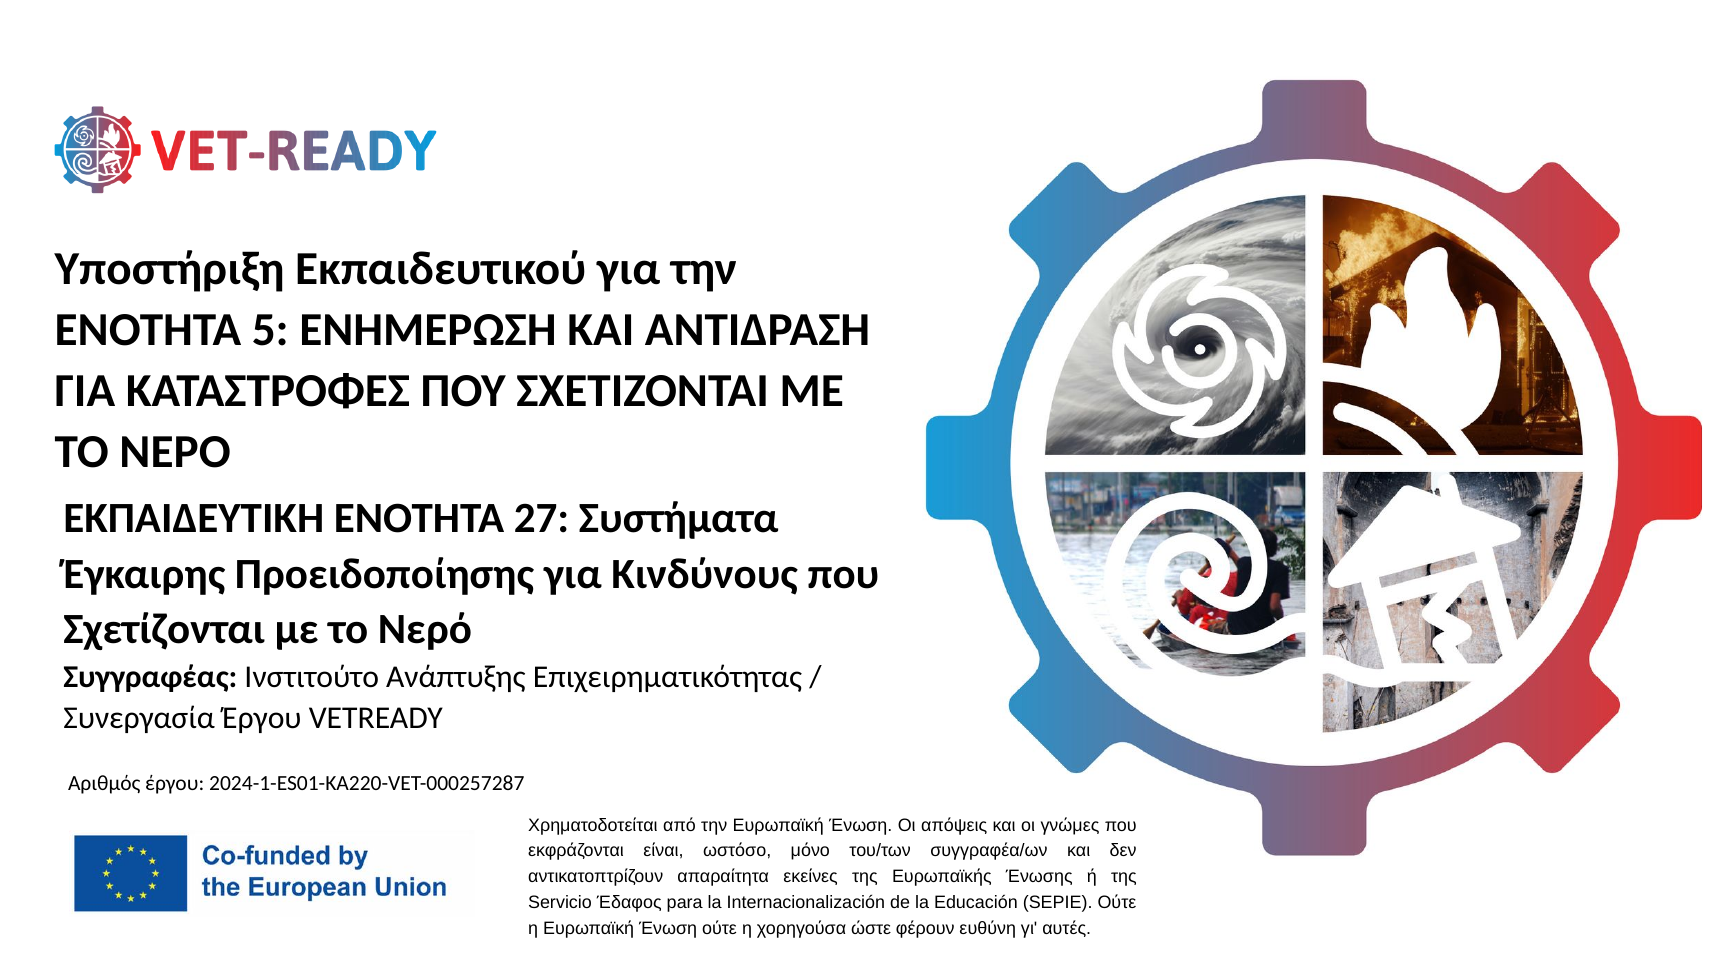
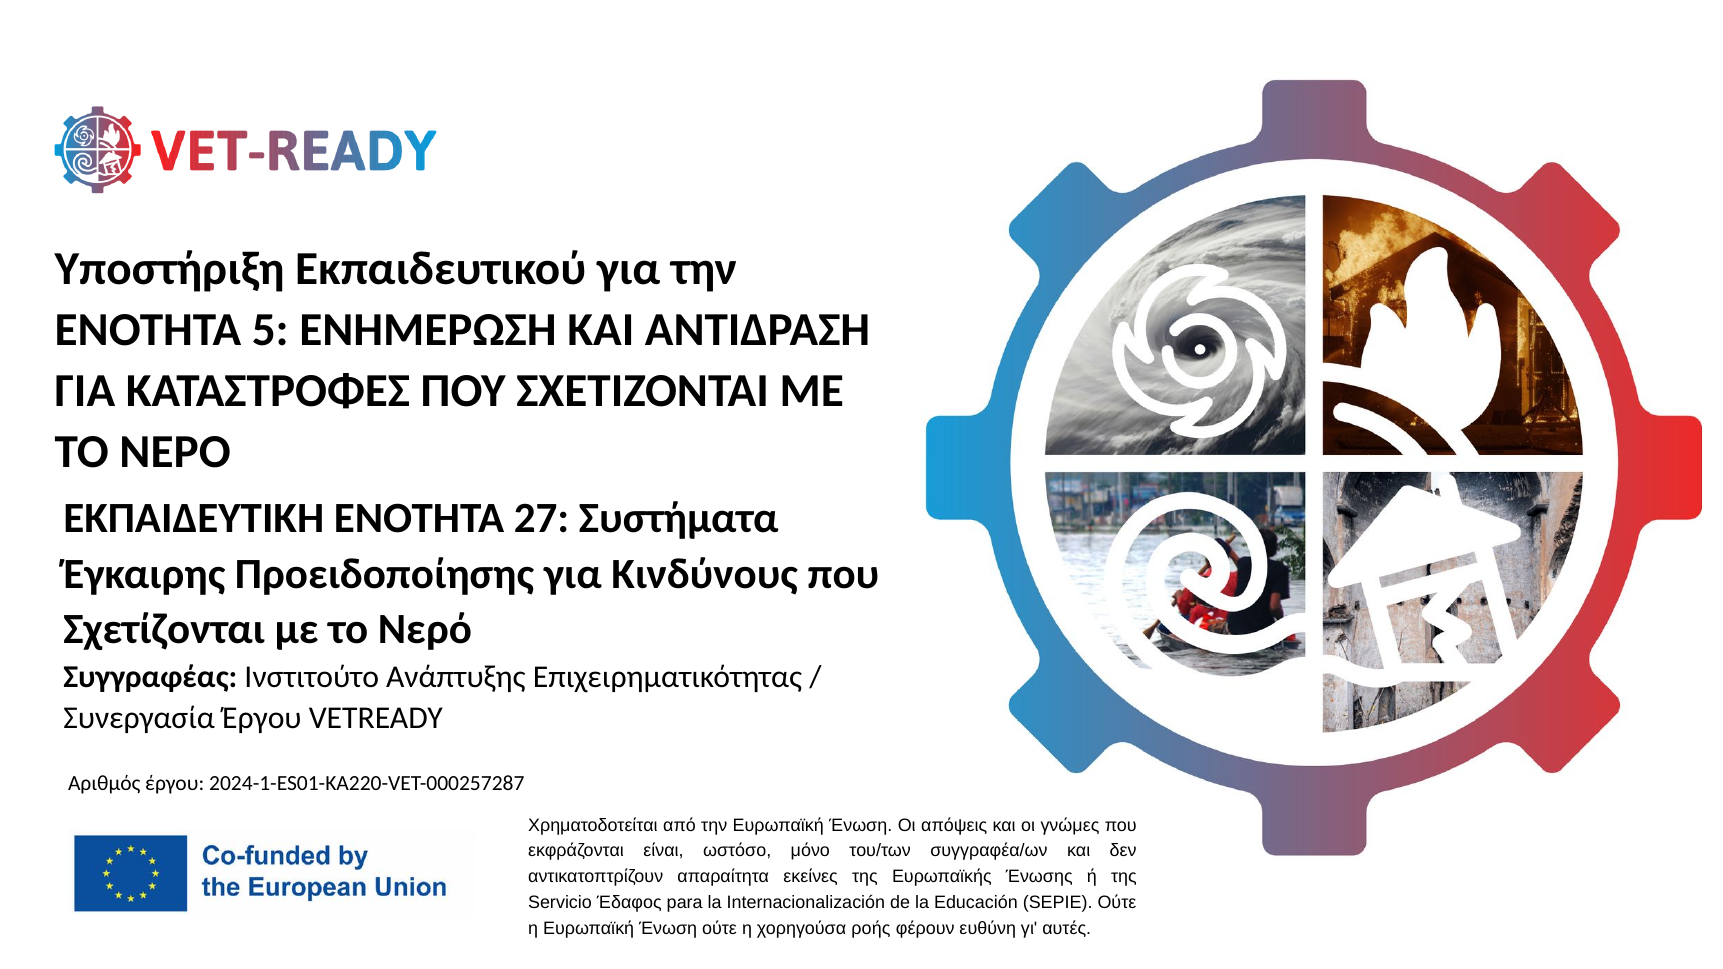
ώστε: ώστε -> ροής (871, 929)
